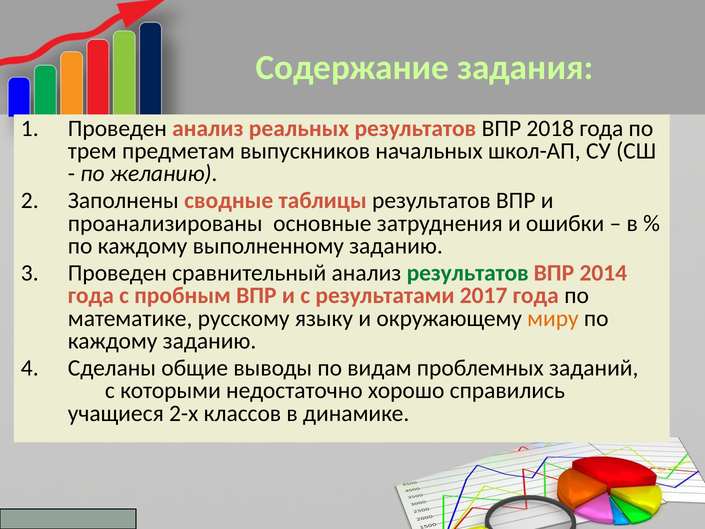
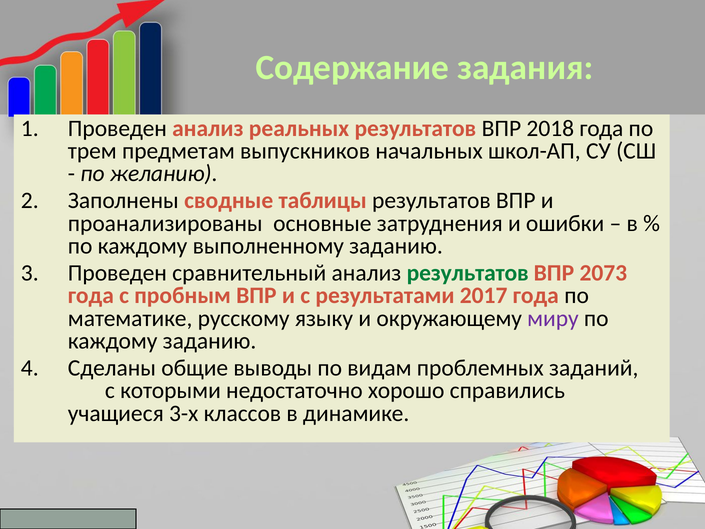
2014: 2014 -> 2073 (603, 273)
миру colour: orange -> purple (553, 318)
2-х: 2-х -> 3-х (184, 413)
